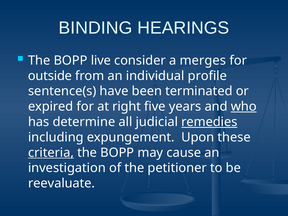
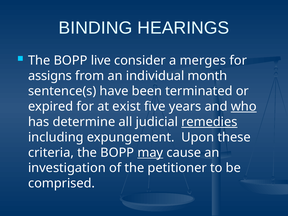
outside: outside -> assigns (50, 76)
profile: profile -> month (207, 76)
right: right -> exist (127, 107)
criteria underline: present -> none (51, 153)
may underline: none -> present (150, 153)
reevaluate: reevaluate -> comprised (62, 183)
